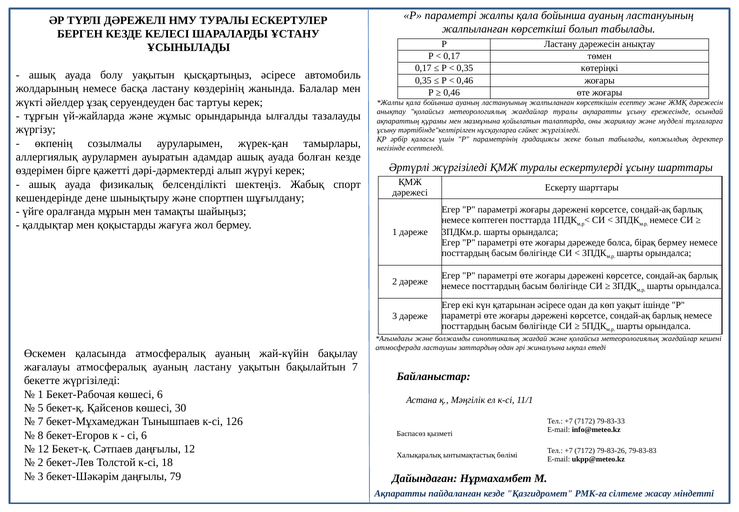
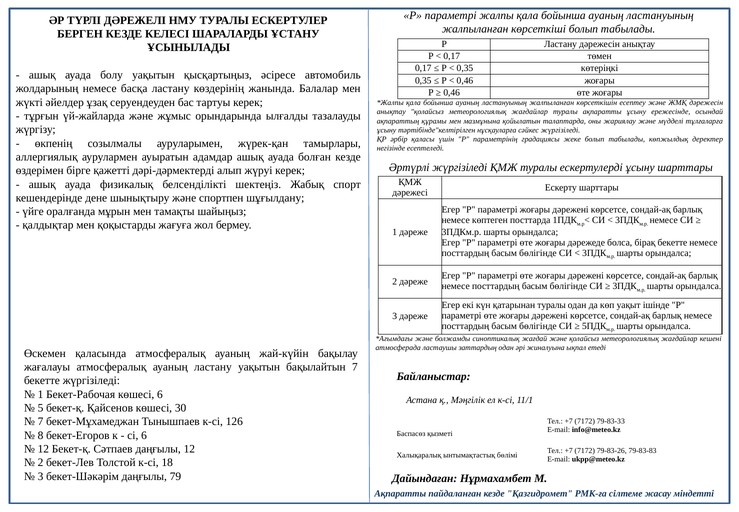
бірақ бермеу: бермеу -> бекетте (672, 242)
қатарынан әсіресе: әсіресе -> туралы (552, 305)
